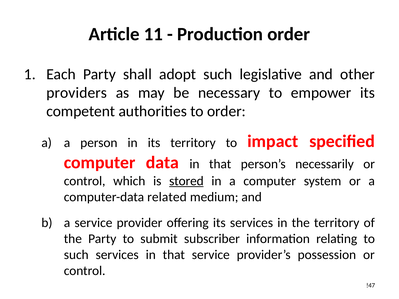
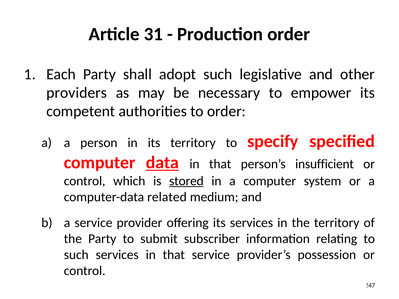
11: 11 -> 31 (153, 34)
impact: impact -> specify (273, 141)
data underline: none -> present (162, 163)
necessarily: necessarily -> insufficient (325, 164)
